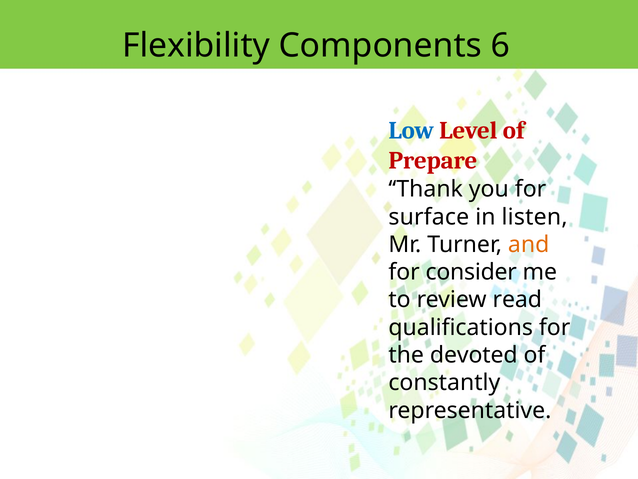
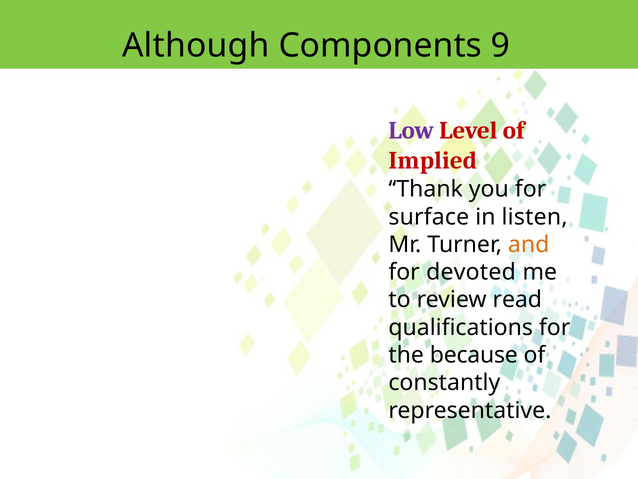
Flexibility: Flexibility -> Although (196, 46)
6: 6 -> 9 (500, 46)
Low colour: blue -> purple (411, 131)
Prepare: Prepare -> Implied (433, 160)
consider: consider -> devoted (471, 272)
devoted: devoted -> because (474, 355)
